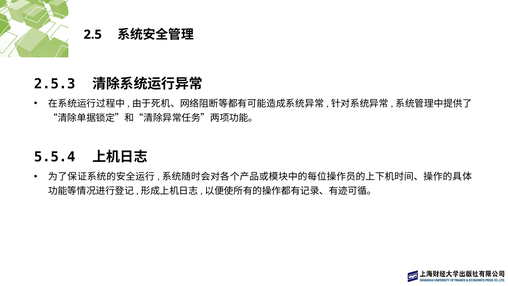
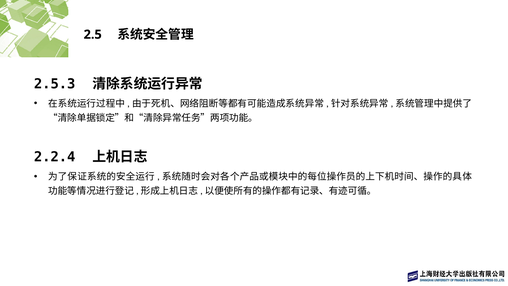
5.5.4: 5.5.4 -> 2.2.4 (55, 157)
